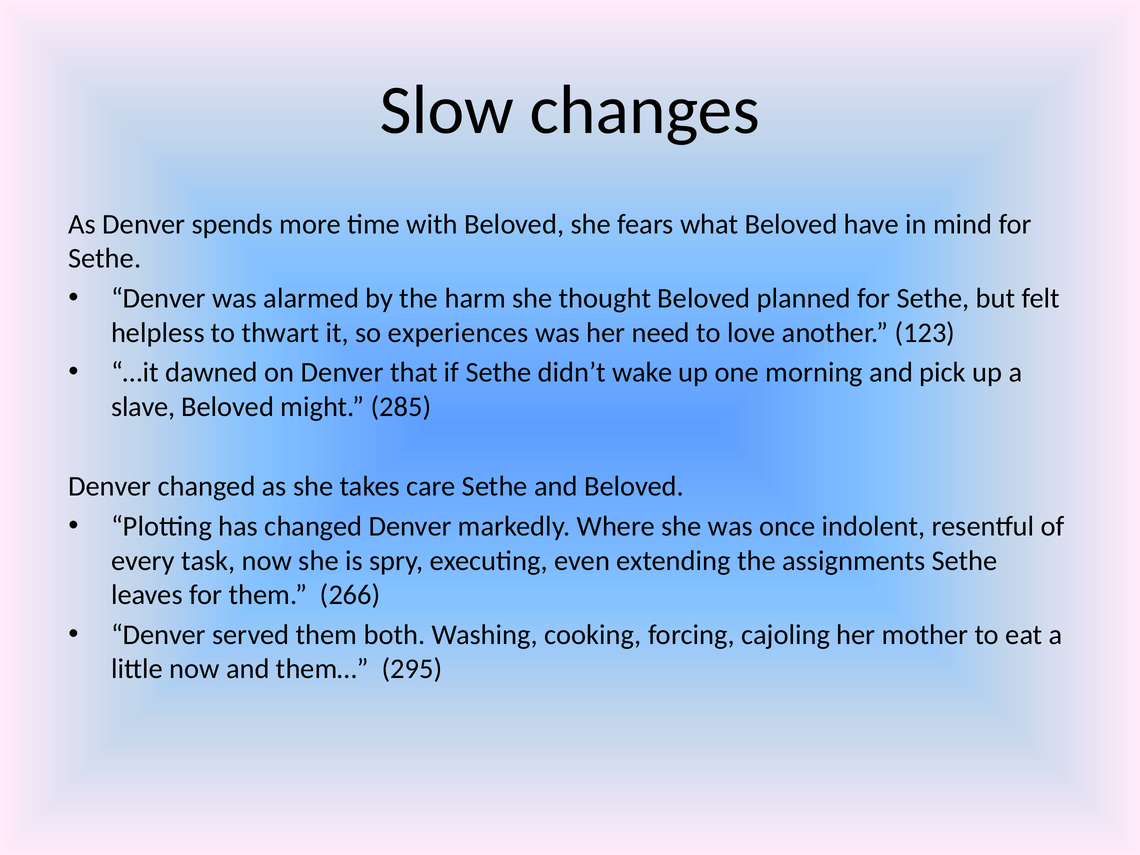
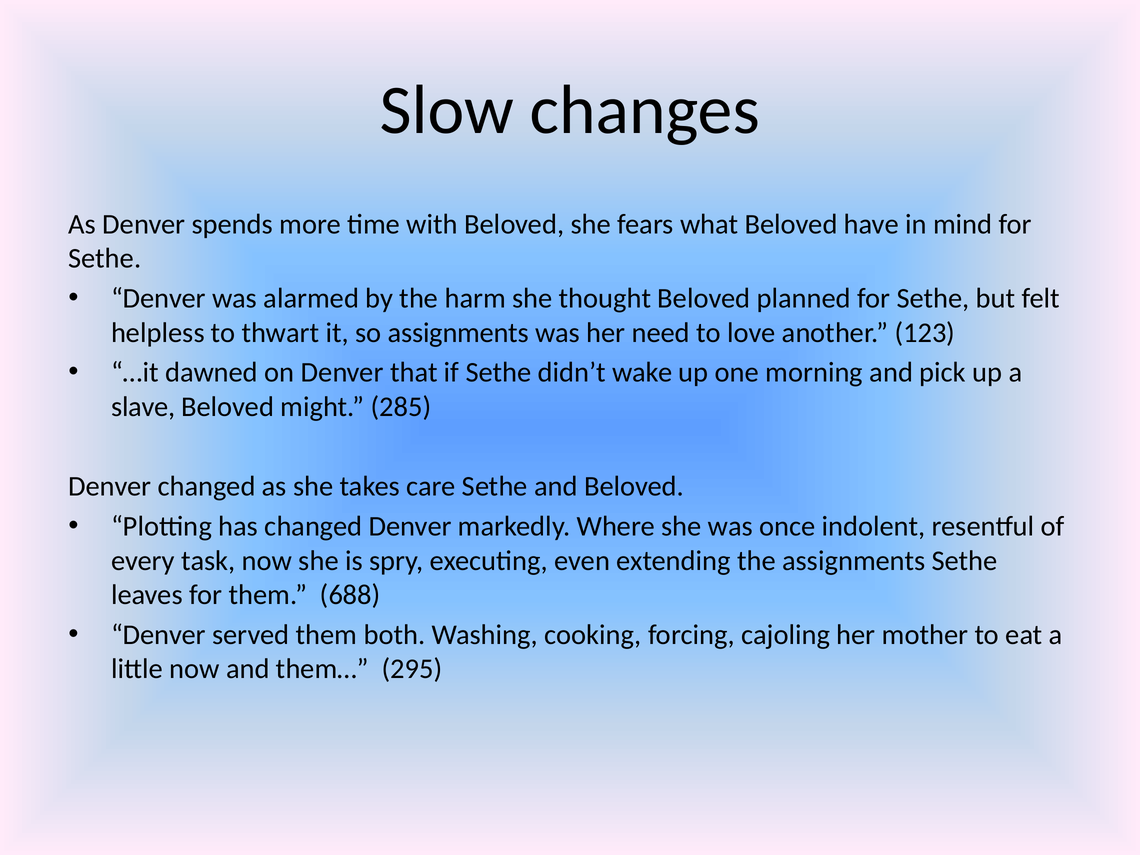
so experiences: experiences -> assignments (458, 333)
266: 266 -> 688 (350, 595)
